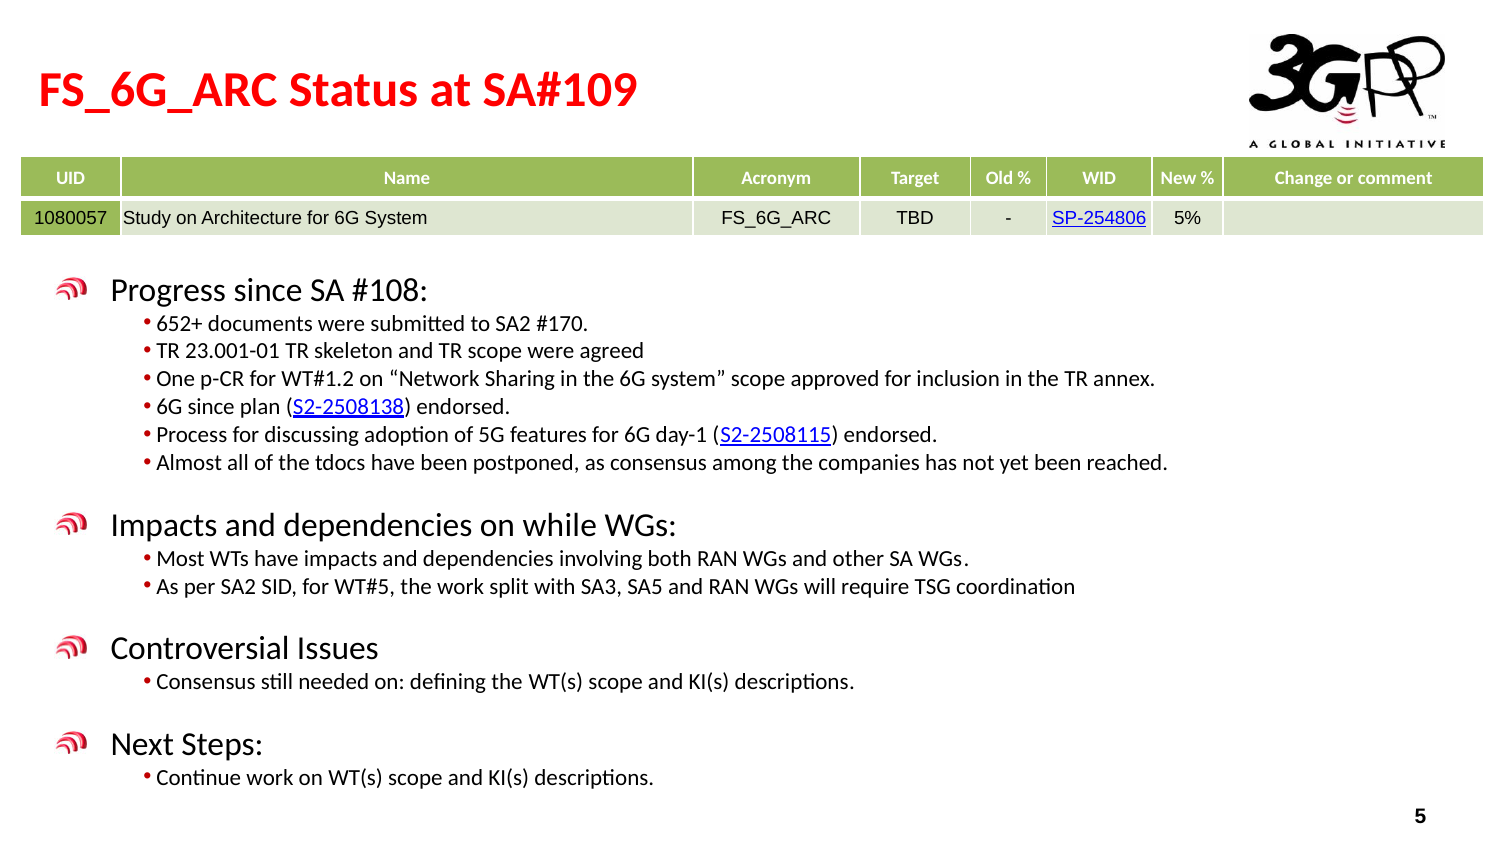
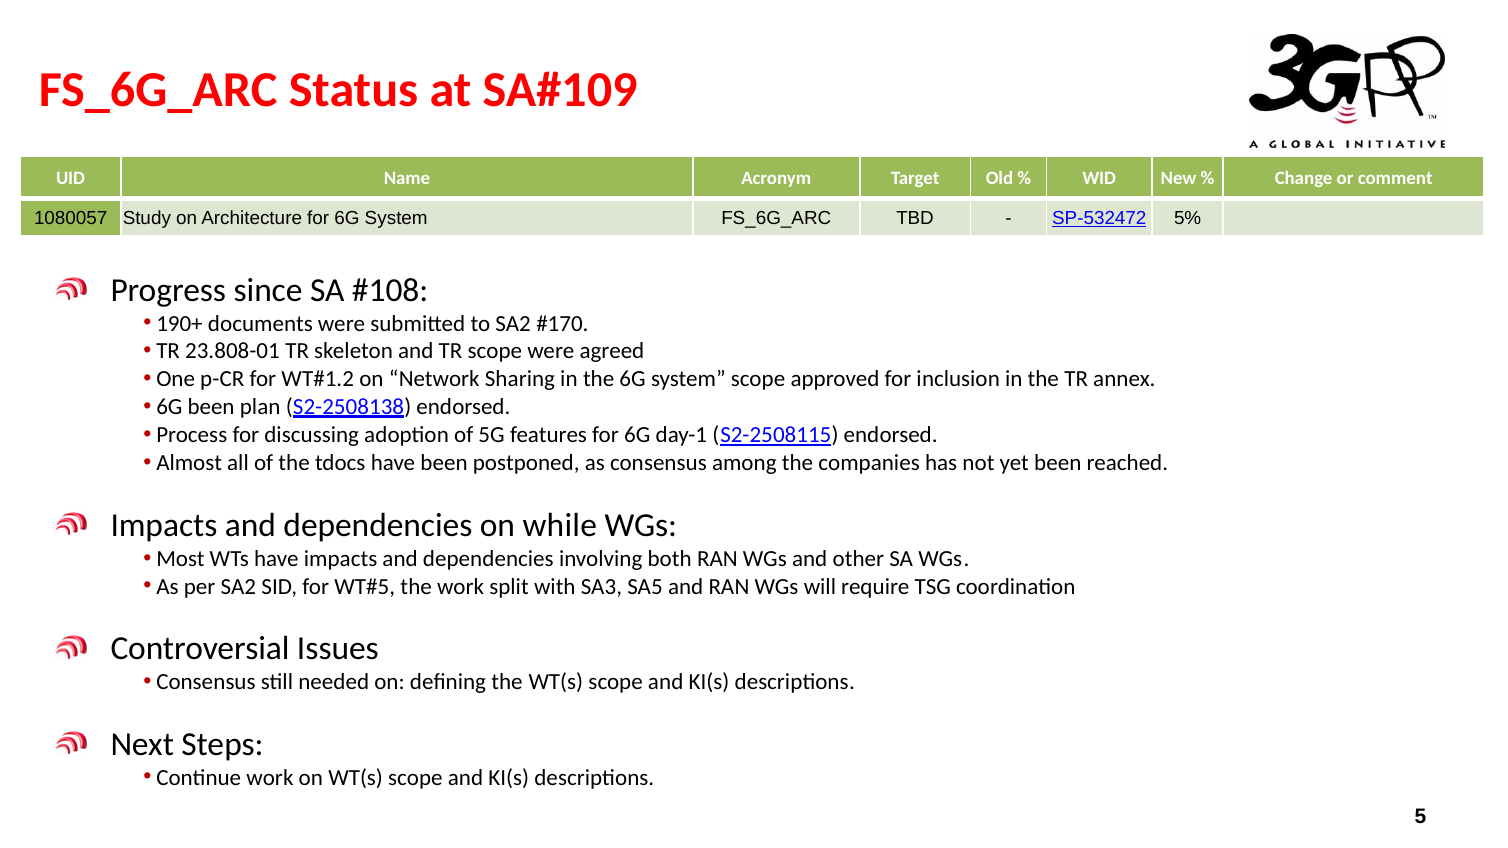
SP-254806: SP-254806 -> SP-532472 (1099, 218)
652+: 652+ -> 190+ (179, 324)
23.001-01: 23.001-01 -> 23.808-01 (232, 351)
6G since: since -> been (211, 407)
